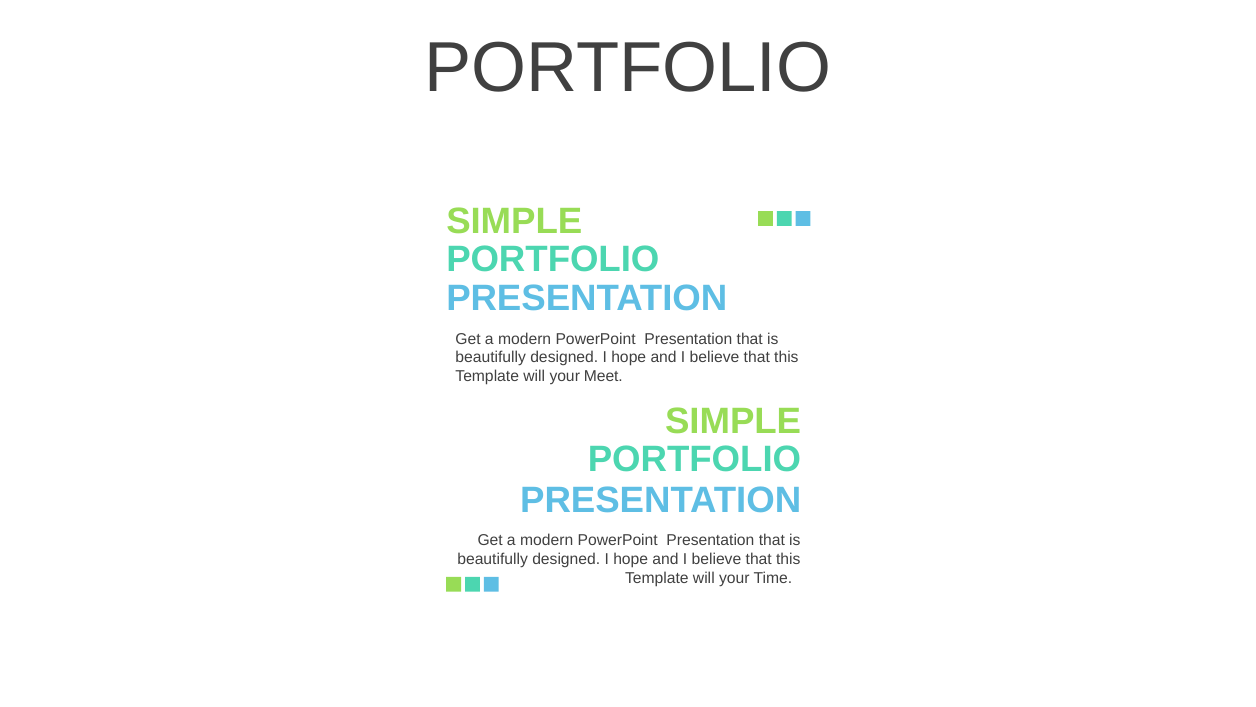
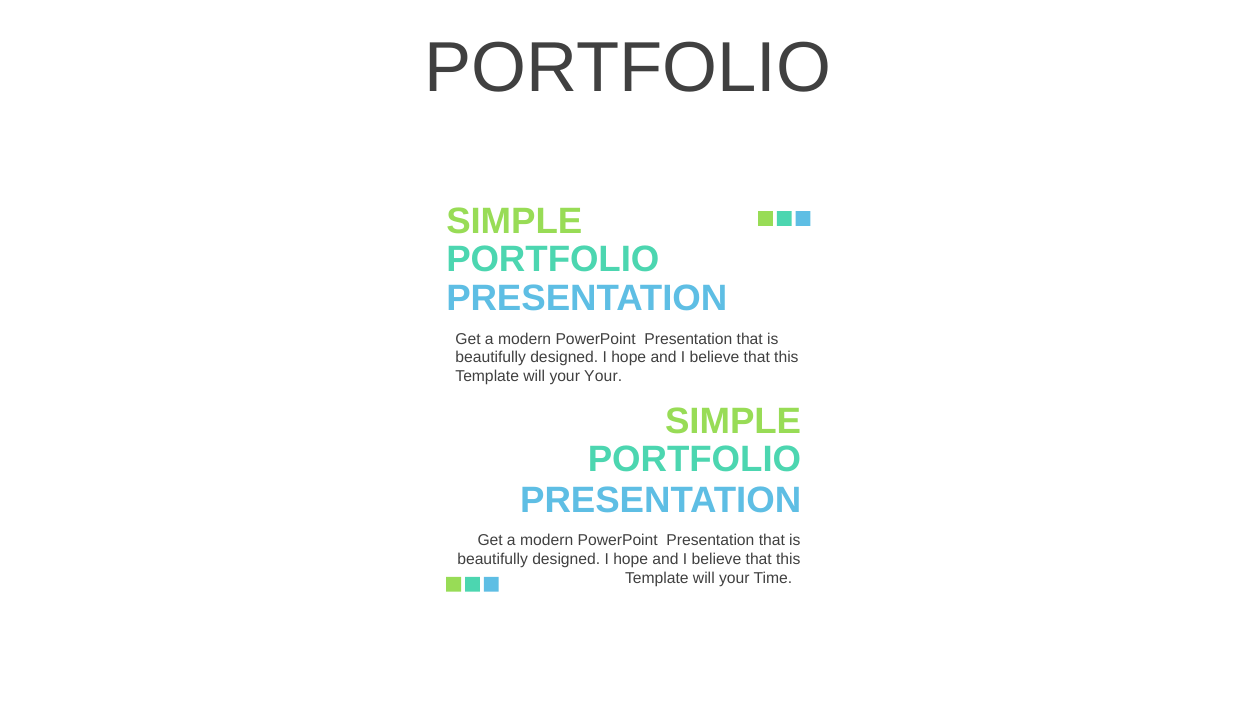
your Meet: Meet -> Your (603, 376)
